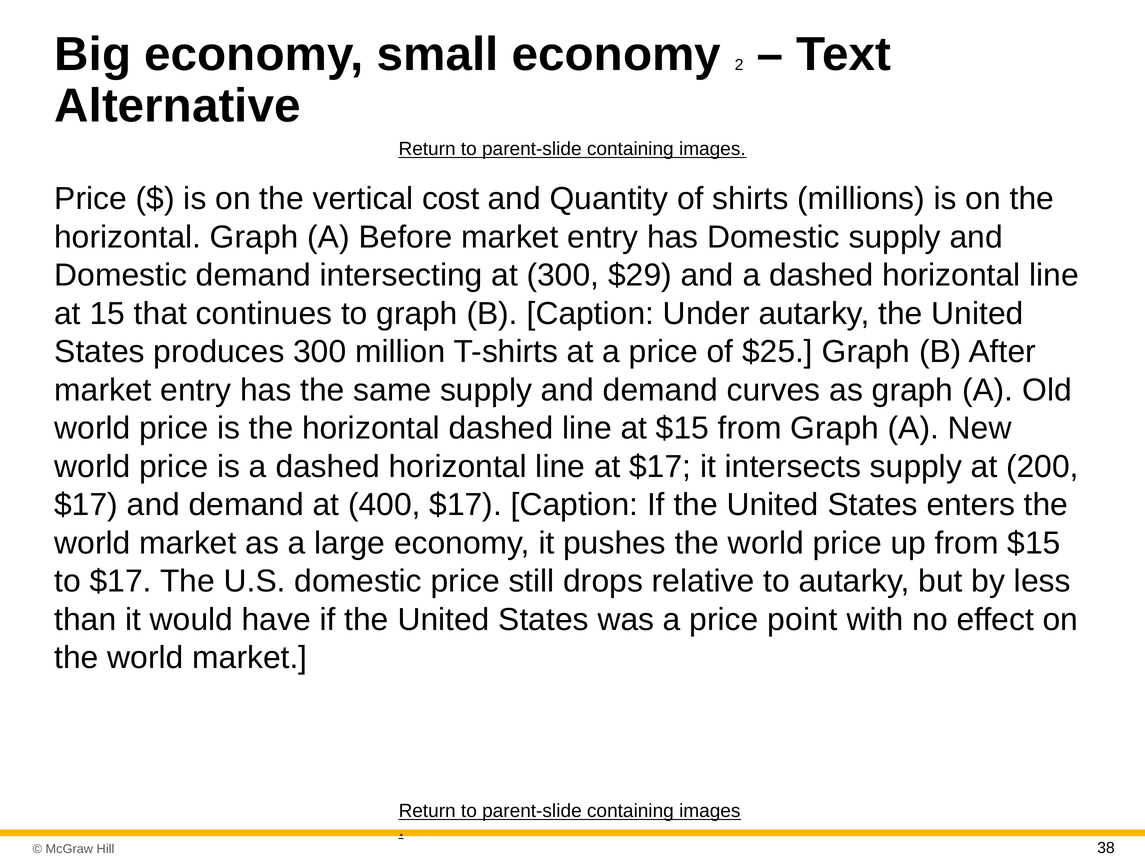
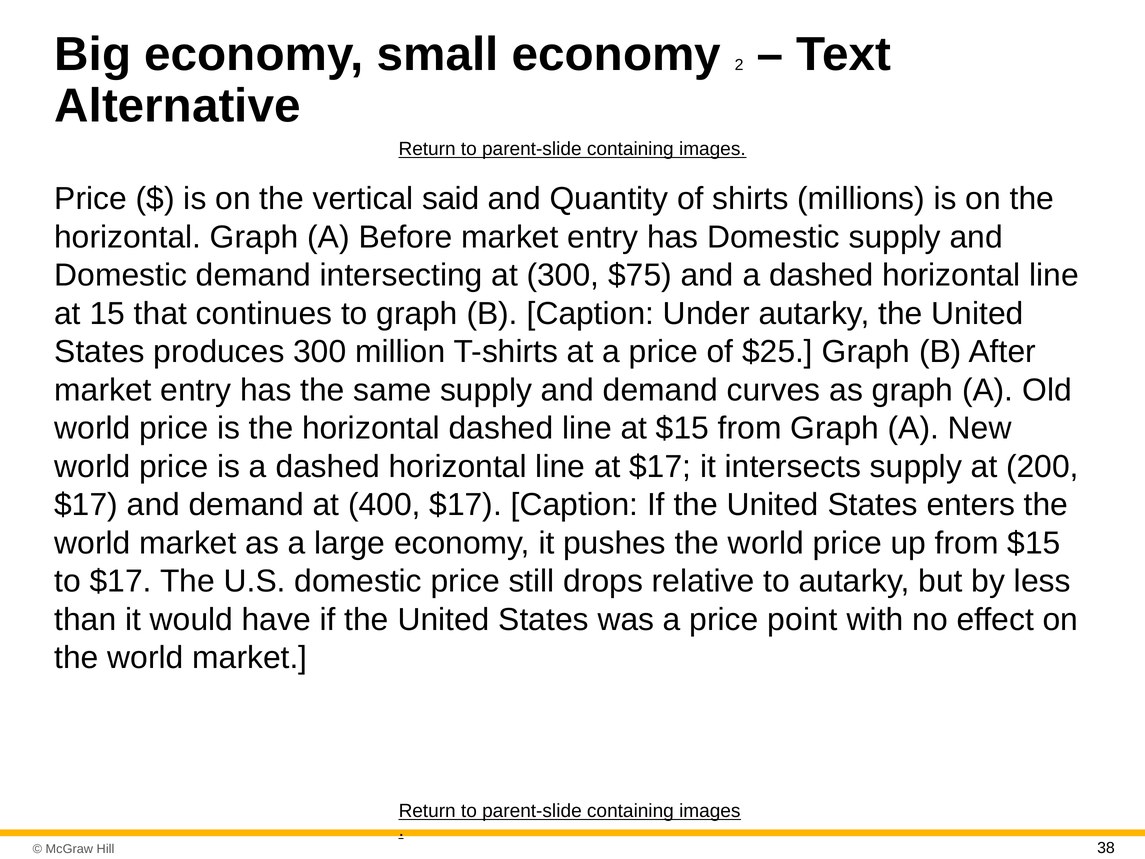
cost: cost -> said (451, 199)
$29: $29 -> $75 (640, 275)
